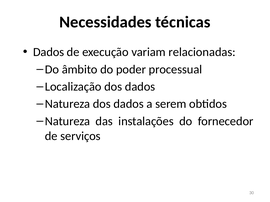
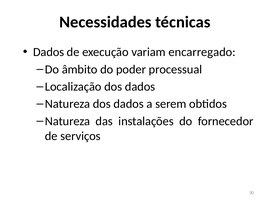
relacionadas: relacionadas -> encarregado (202, 52)
